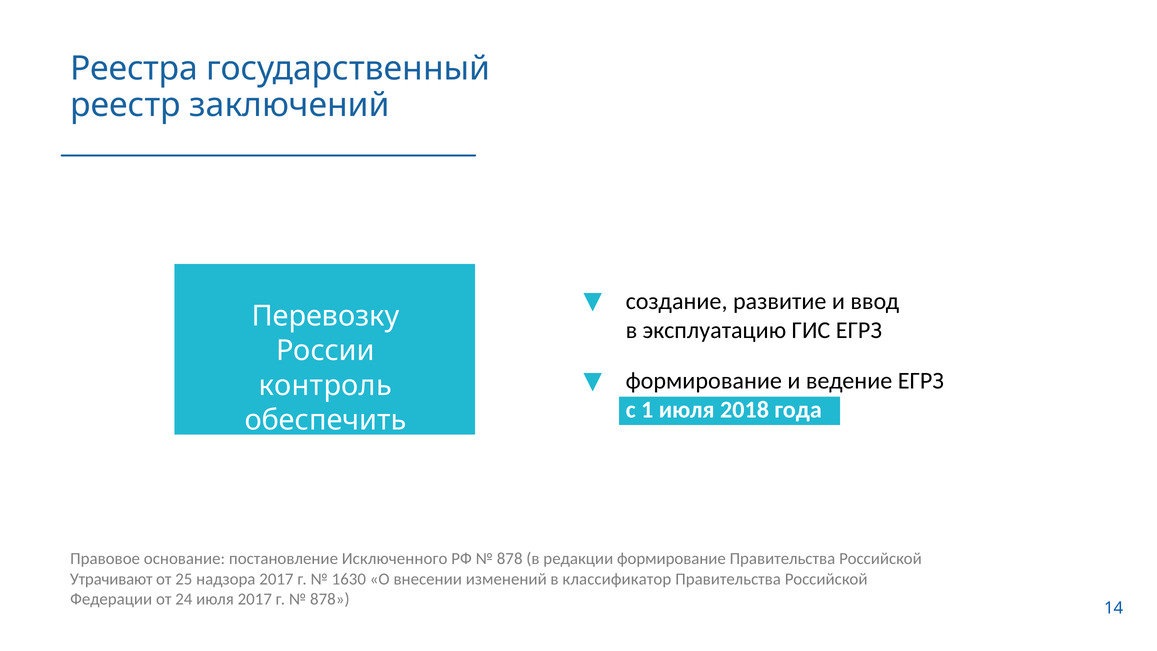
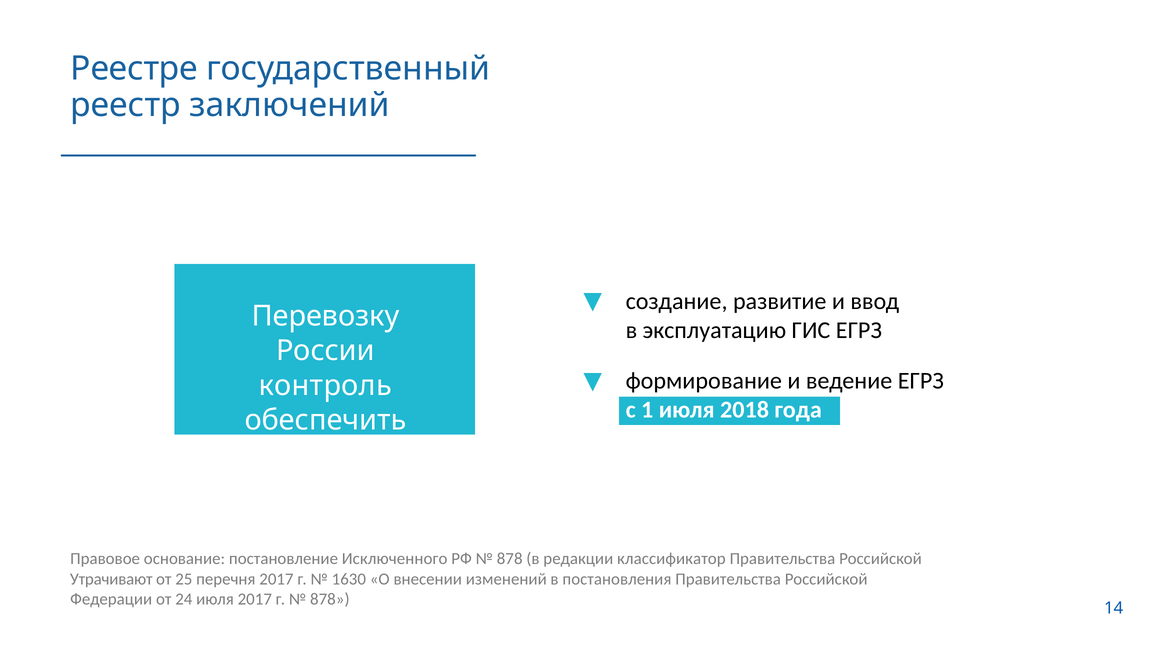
Реестра: Реестра -> Реестре (134, 69)
редакции формирование: формирование -> классификатор (671, 559)
надзора: надзора -> перечня (226, 579)
классификатор: классификатор -> постановления (617, 579)
